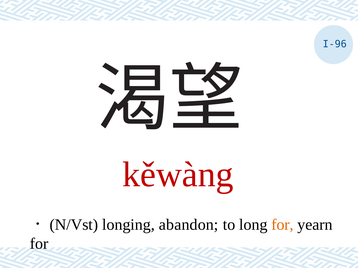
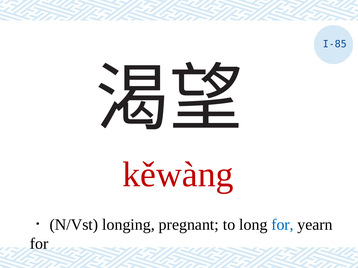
I-96: I-96 -> I-85 (335, 44)
abandon: abandon -> pregnant (189, 225)
for colour: orange -> blue (282, 225)
